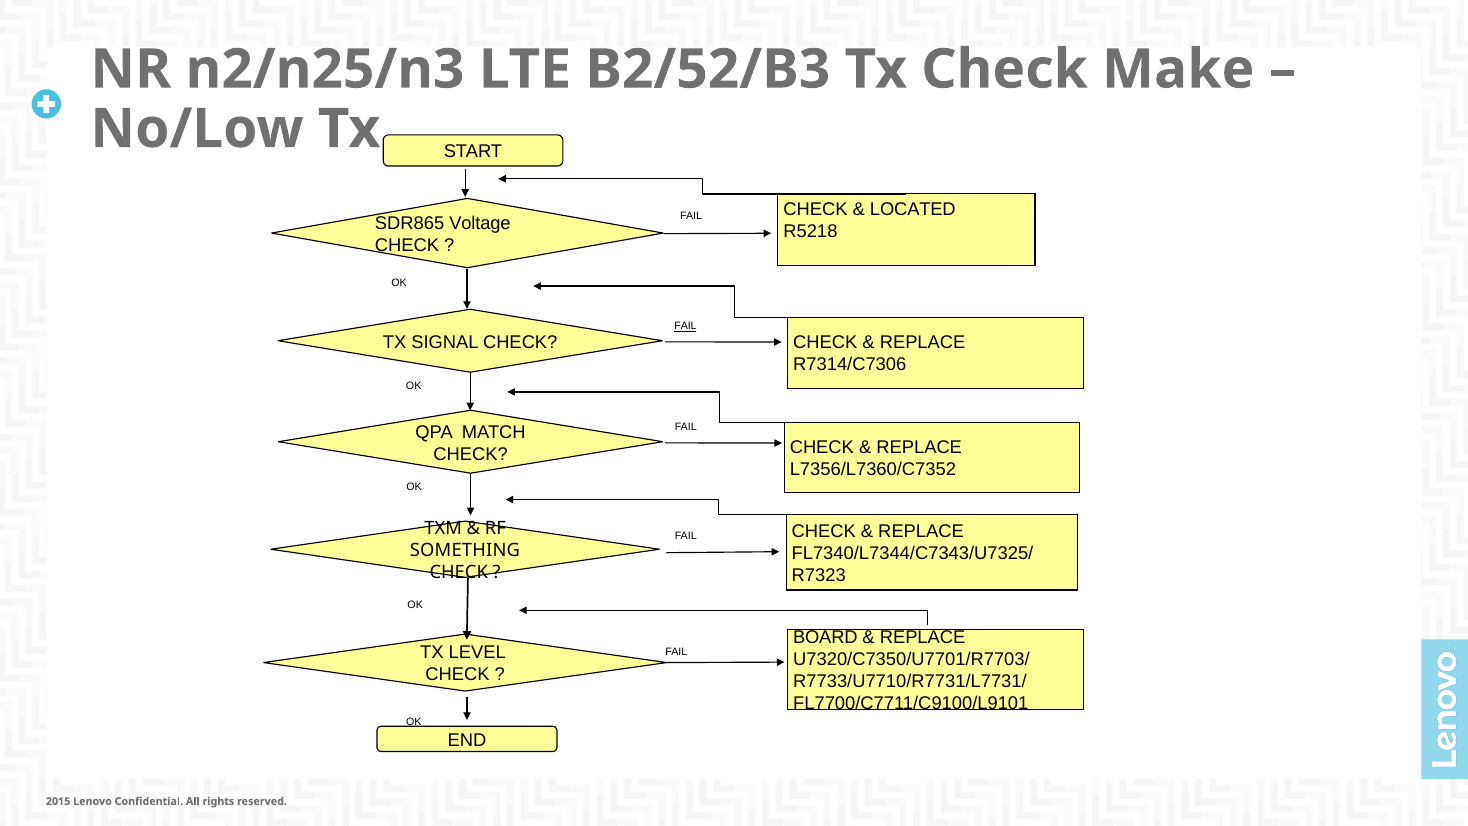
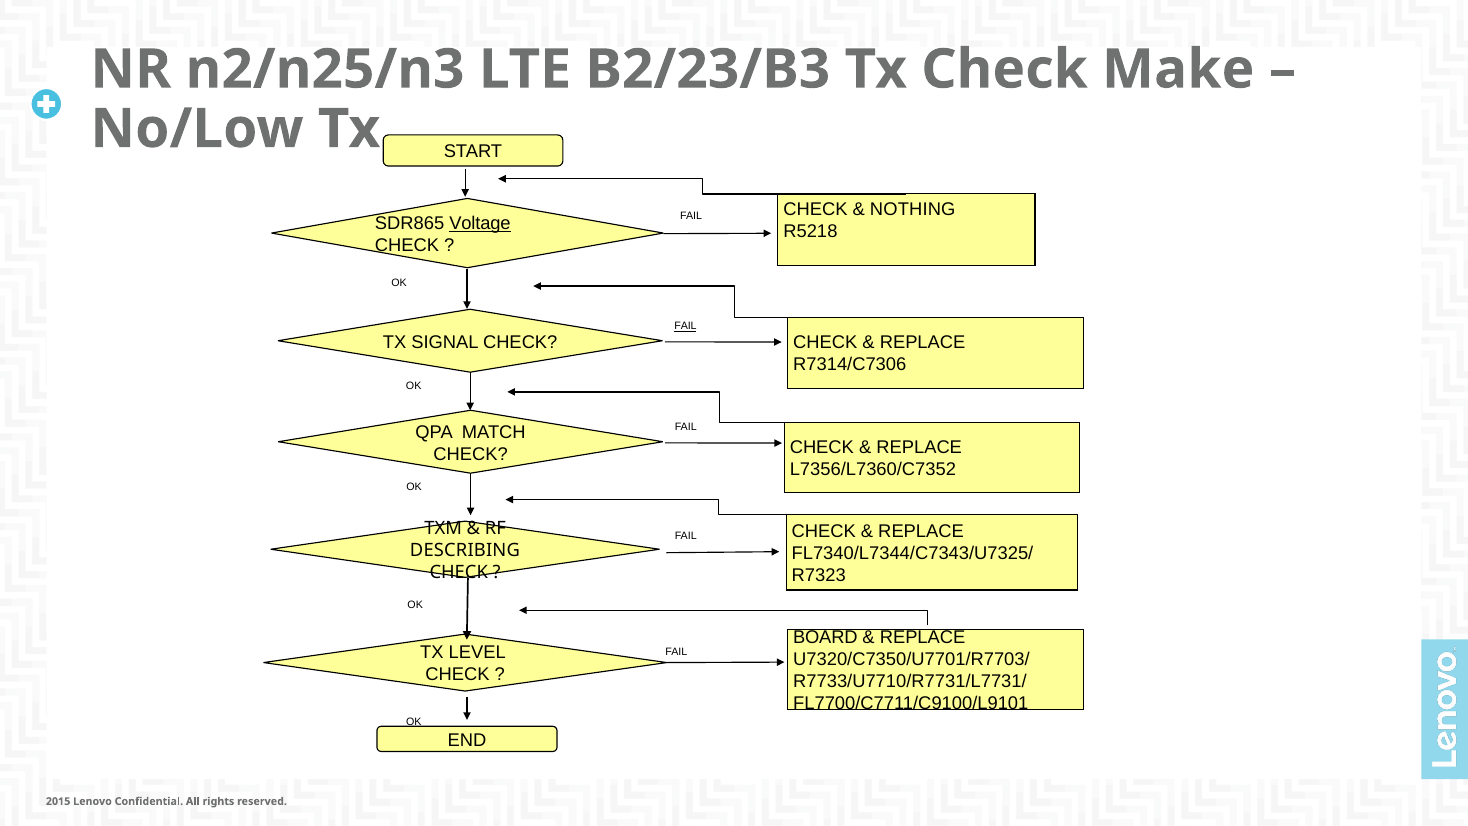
B2/52/B3: B2/52/B3 -> B2/23/B3 (708, 69)
LOCATED: LOCATED -> NOTHING (913, 209)
Voltage underline: none -> present (480, 223)
SOMETHING: SOMETHING -> DESCRIBING (465, 550)
